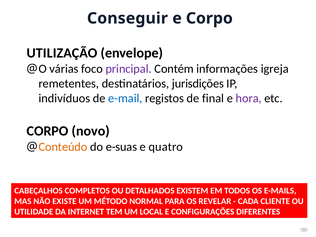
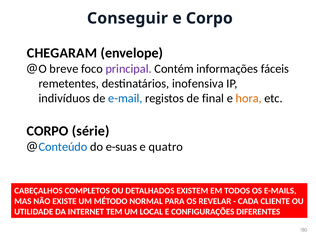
UTILIZAÇÃO: UTILIZAÇÃO -> CHEGARAM (62, 53)
várias: várias -> breve (64, 69)
igreja: igreja -> fáceis (275, 69)
jurisdições: jurisdições -> inofensiva (198, 84)
hora colour: purple -> orange (249, 98)
novo: novo -> série (91, 131)
Conteúdo colour: orange -> blue (63, 147)
